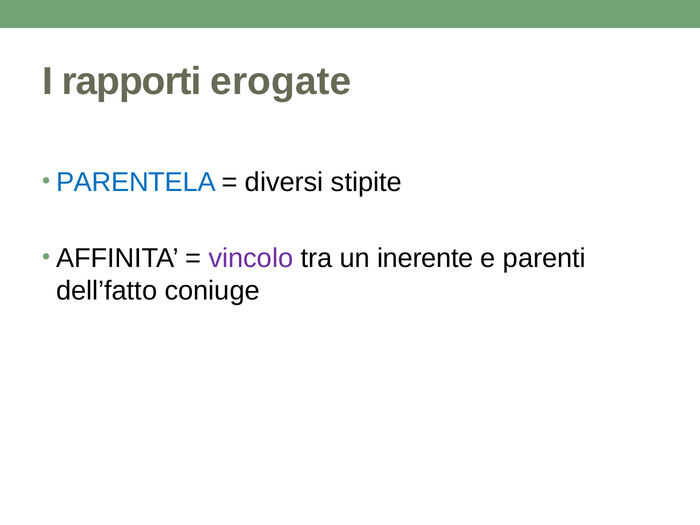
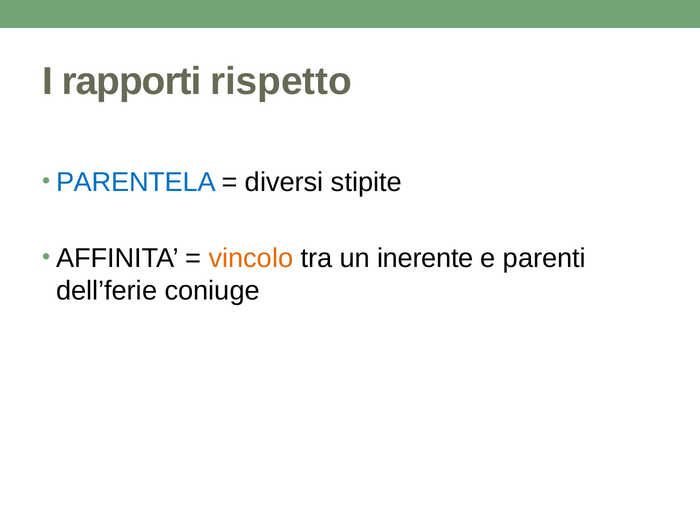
erogate: erogate -> rispetto (281, 81)
vincolo colour: purple -> orange (251, 258)
dell’fatto: dell’fatto -> dell’ferie (107, 291)
